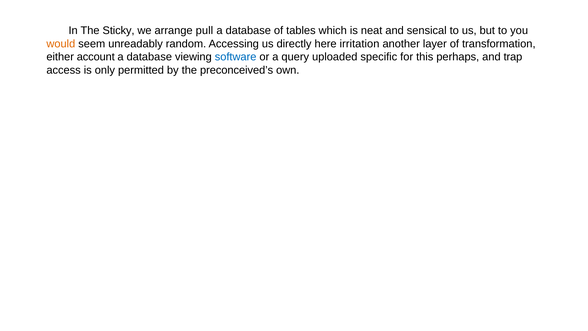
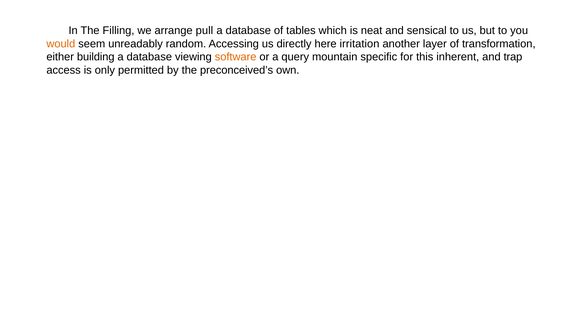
Sticky: Sticky -> Filling (119, 30)
account: account -> building (96, 57)
software colour: blue -> orange (236, 57)
uploaded: uploaded -> mountain (335, 57)
perhaps: perhaps -> inherent (458, 57)
